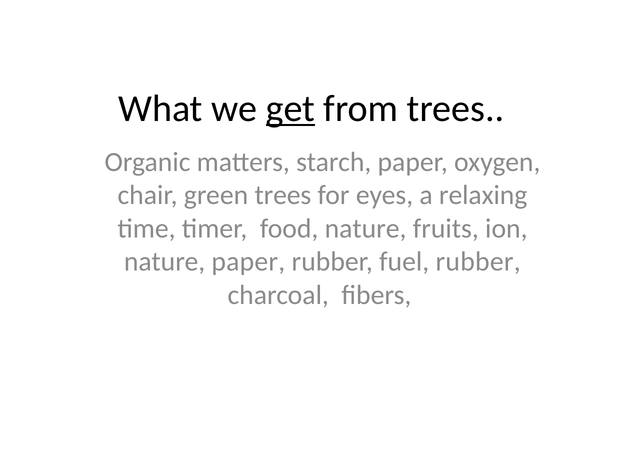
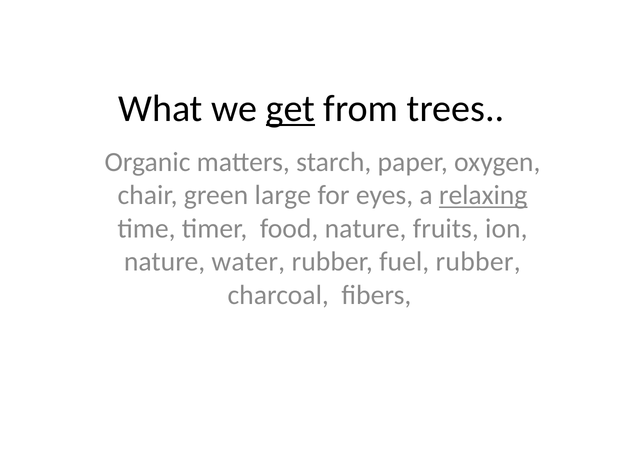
green trees: trees -> large (283, 195)
relaxing underline: none -> present (483, 195)
nature paper: paper -> water (248, 262)
